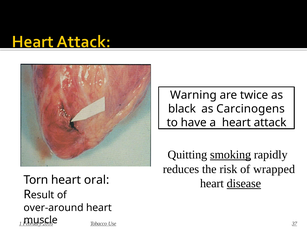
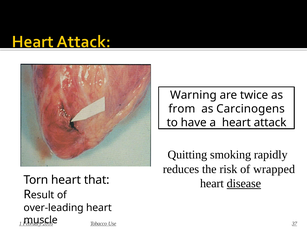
black: black -> from (182, 109)
smoking underline: present -> none (231, 155)
oral: oral -> that (97, 180)
over-around: over-around -> over-leading (54, 208)
